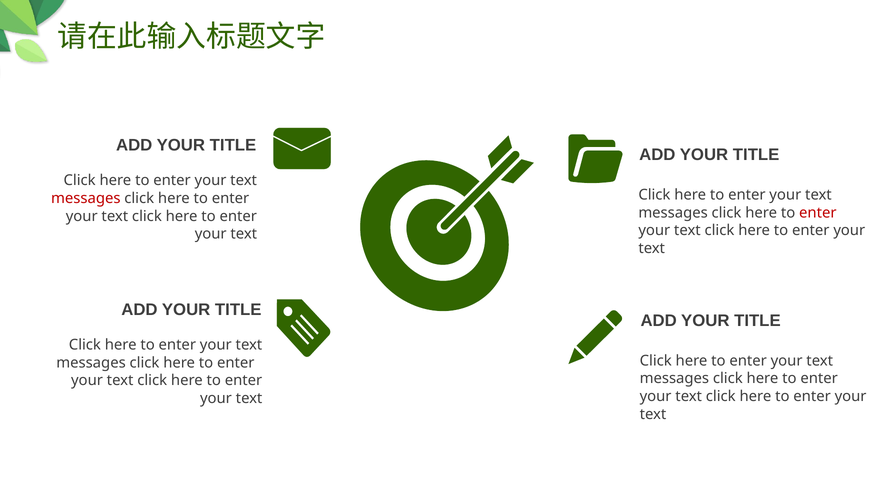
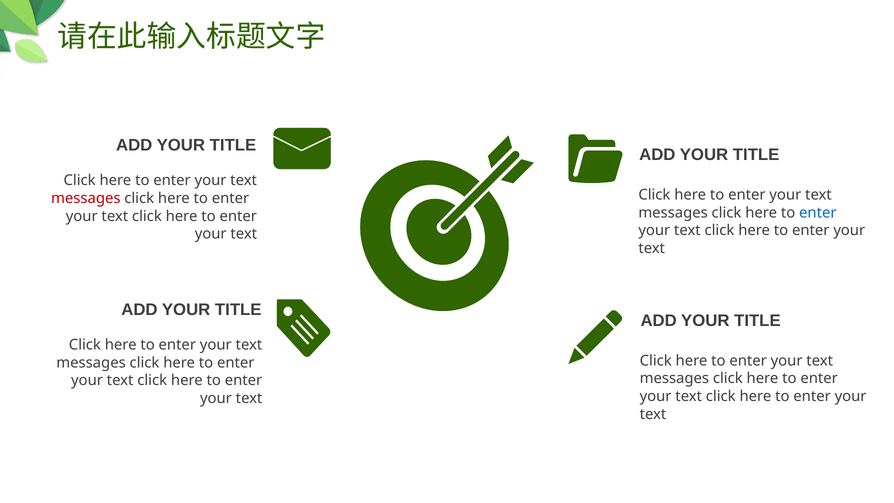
enter colour: red -> blue (818, 213)
